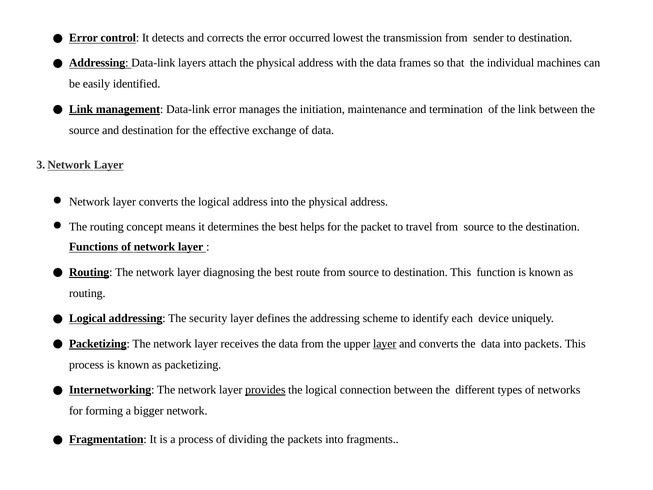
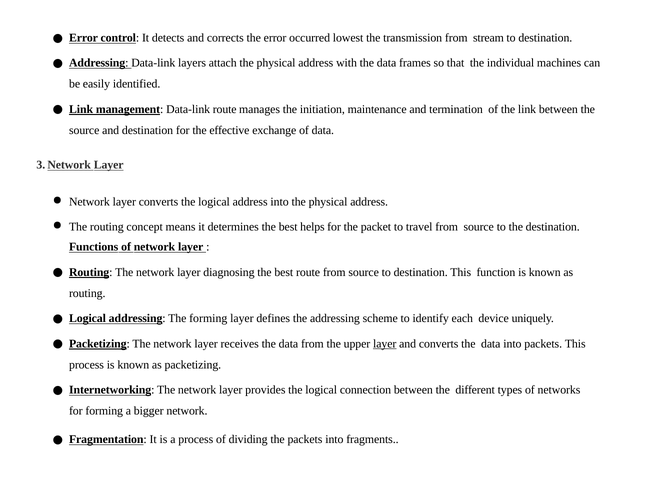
sender: sender -> stream (488, 38)
Data-link error: error -> route (225, 109)
The security: security -> forming (208, 318)
provides underline: present -> none (265, 390)
